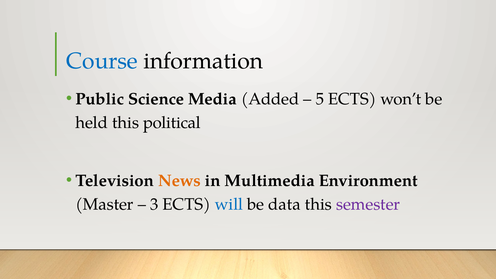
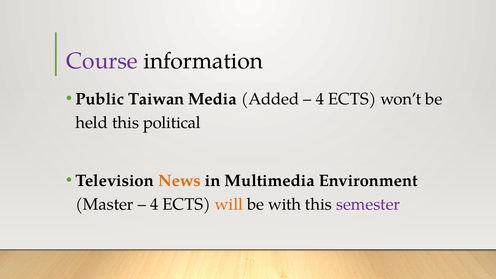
Course colour: blue -> purple (102, 61)
Science: Science -> Taiwan (156, 99)
5: 5 -> 4 (320, 99)
3: 3 -> 4 (154, 205)
will colour: blue -> orange (229, 205)
data: data -> with (285, 205)
